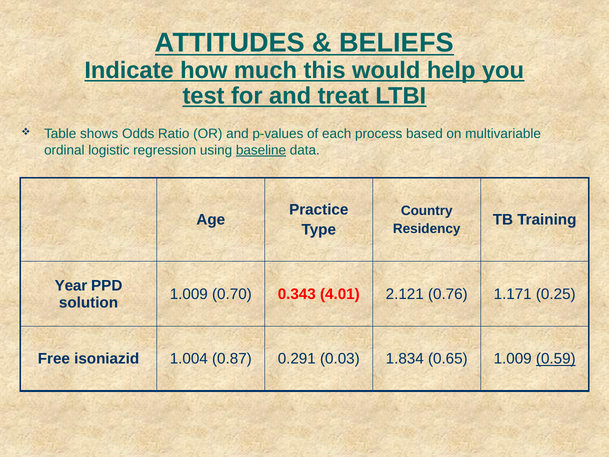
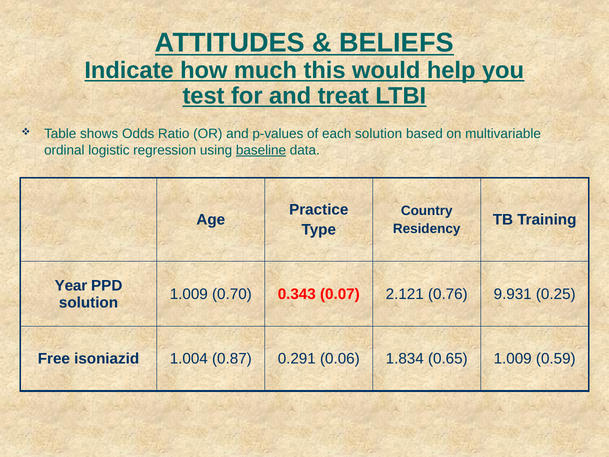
each process: process -> solution (379, 134)
4.01: 4.01 -> 0.07 (340, 294)
1.171: 1.171 -> 9.931 (513, 294)
0.03: 0.03 -> 0.06 (340, 359)
0.59 underline: present -> none (556, 359)
